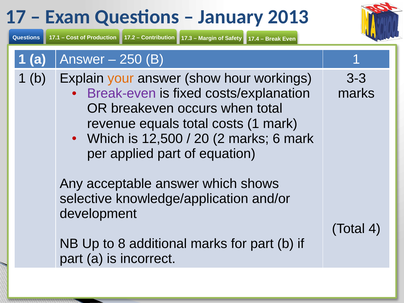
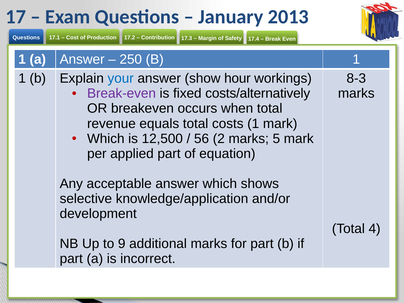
your colour: orange -> blue (121, 79)
3-3: 3-3 -> 8-3 (356, 79)
costs/explanation: costs/explanation -> costs/alternatively (258, 94)
20: 20 -> 56 (202, 139)
6: 6 -> 5 (276, 139)
8: 8 -> 9 (122, 244)
